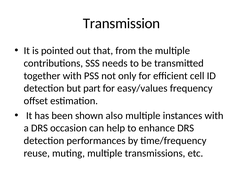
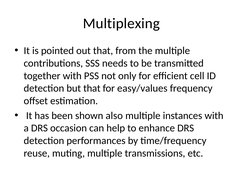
Transmission: Transmission -> Multiplexing (121, 24)
but part: part -> that (92, 88)
